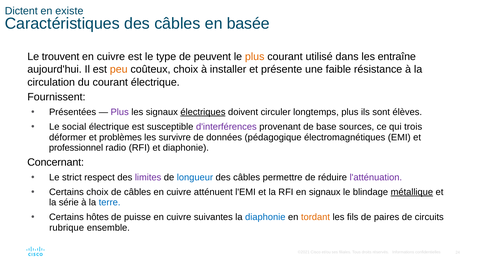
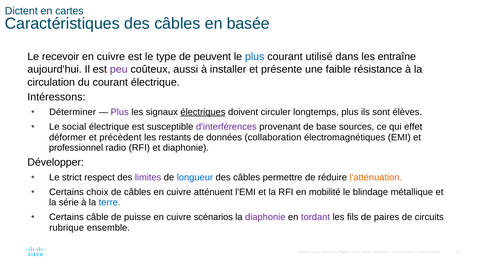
existe: existe -> cartes (69, 11)
trouvent: trouvent -> recevoir (61, 57)
plus colour: orange -> blue (255, 57)
peu colour: orange -> purple (119, 69)
coûteux choix: choix -> aussi (186, 69)
Fournissent: Fournissent -> Intéressons (56, 97)
Présentées: Présentées -> Déterminer (73, 112)
trois: trois -> effet (413, 127)
problèmes: problèmes -> précèdent (120, 137)
survivre: survivre -> restants (175, 137)
pédagogique: pédagogique -> collaboration (273, 137)
Concernant: Concernant -> Développer (56, 162)
l'atténuation colour: purple -> orange (376, 177)
en signaux: signaux -> mobilité (325, 192)
métallique underline: present -> none (412, 192)
hôtes: hôtes -> câble (97, 217)
suivantes: suivantes -> scénarios (213, 217)
diaphonie colour: blue -> purple (265, 217)
tordant colour: orange -> purple (316, 217)
